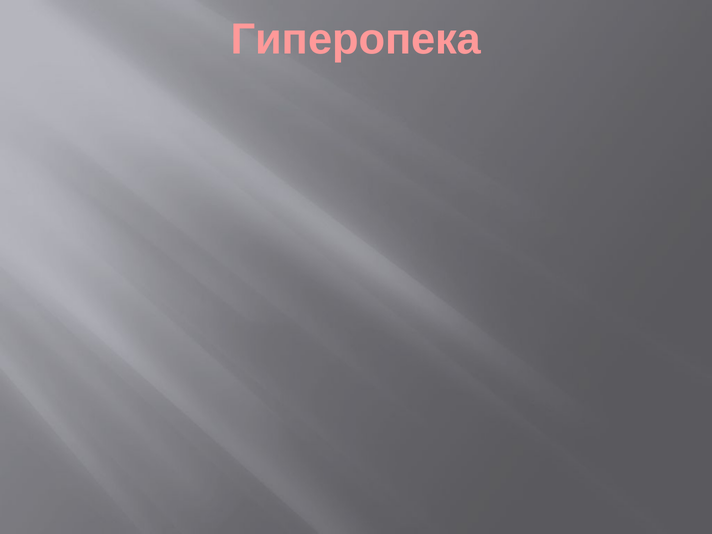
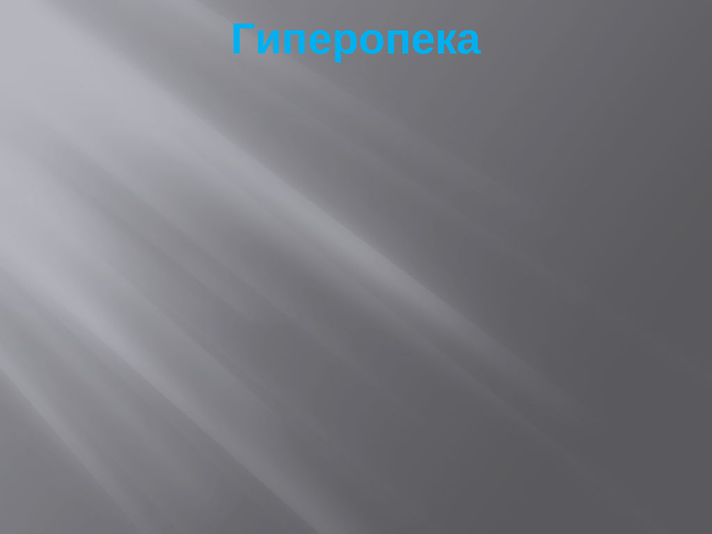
Гиперопека colour: pink -> light blue (356, 39)
